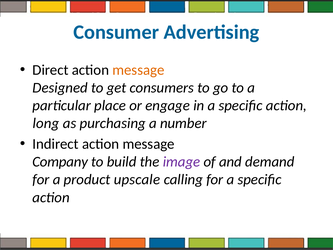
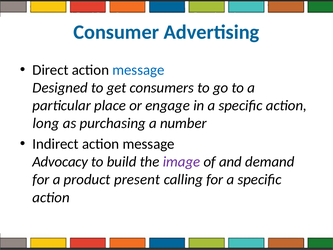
message colour: orange -> blue (138, 70)
Company: Company -> Advocacy (60, 162)
upscale: upscale -> present (137, 179)
